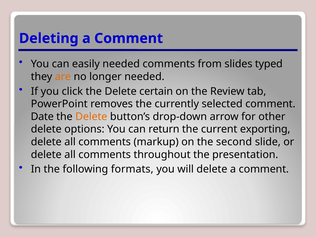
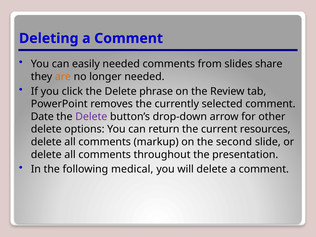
typed: typed -> share (269, 64)
certain: certain -> phrase (156, 91)
Delete colour: orange -> purple (91, 117)
exporting: exporting -> resources (265, 129)
formats: formats -> medical (132, 169)
